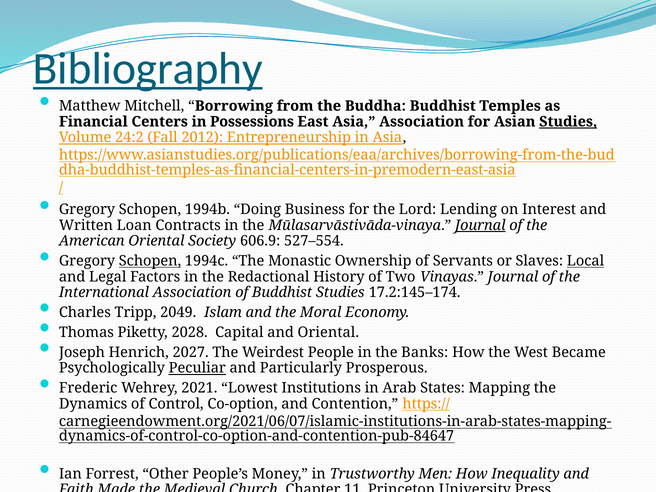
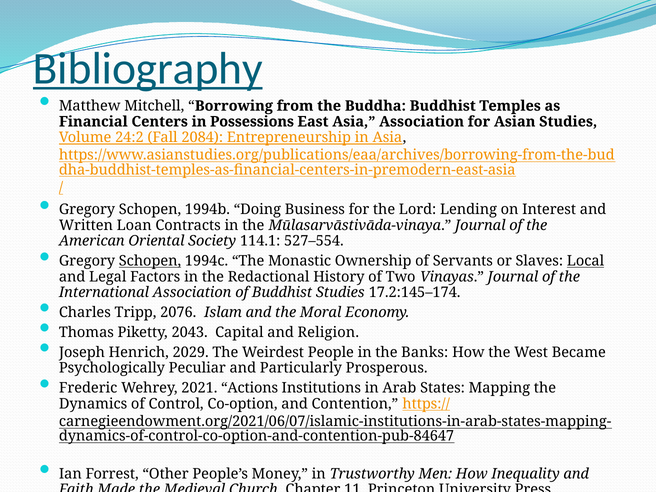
Studies underline: present -> none (568, 122)
2012: 2012 -> 2084 (202, 137)
Journal underline: present -> none (480, 225)
606.9: 606.9 -> 114.1 (260, 241)
2049: 2049 -> 2076 (178, 312)
2028: 2028 -> 2043 (190, 332)
and Oriental: Oriental -> Religion (328, 332)
2027: 2027 -> 2029 (191, 352)
Peculiar underline: present -> none (197, 368)
Lowest: Lowest -> Actions (250, 388)
